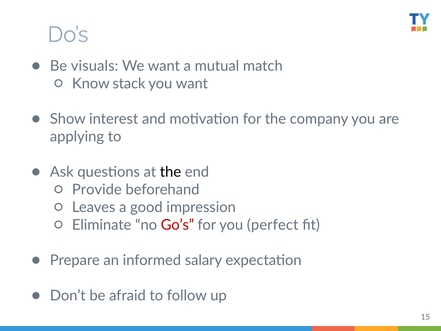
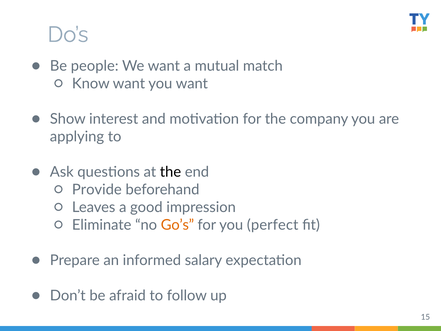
visuals: visuals -> people (95, 66)
Know stack: stack -> want (129, 84)
Go’s colour: red -> orange (177, 225)
